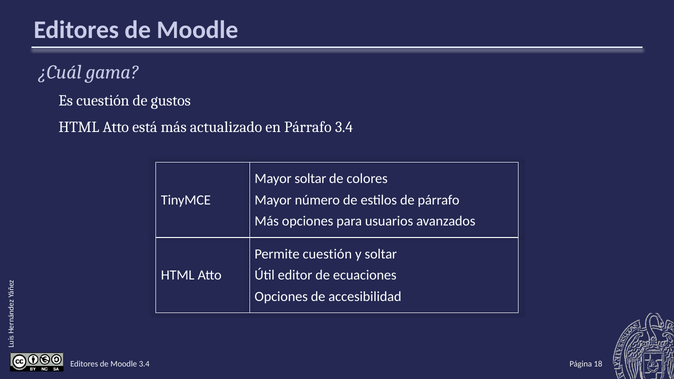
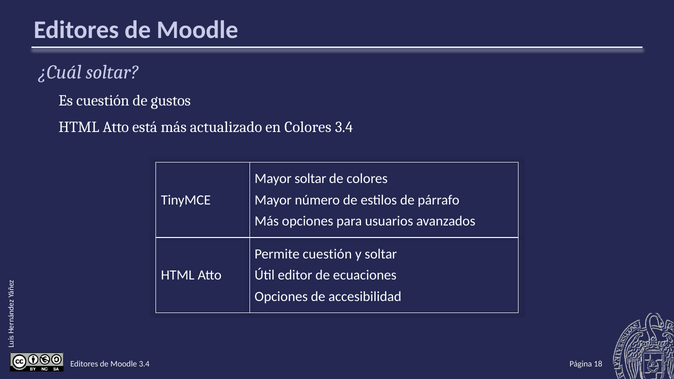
¿Cuál gama: gama -> soltar (112, 72)
en Párrafo: Párrafo -> Colores (308, 127)
